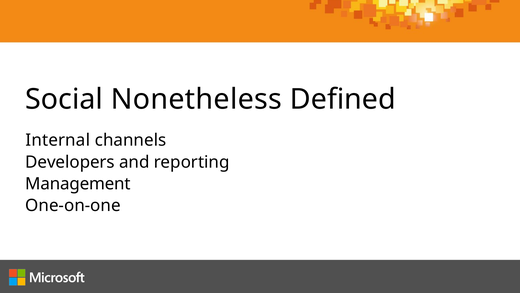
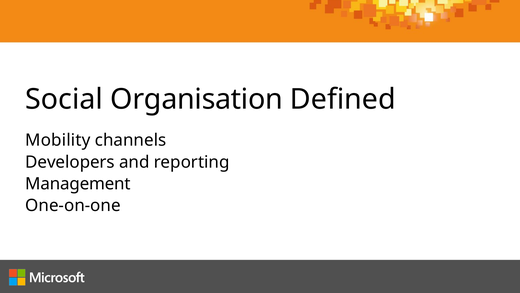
Nonetheless: Nonetheless -> Organisation (197, 99)
Internal: Internal -> Mobility (58, 140)
